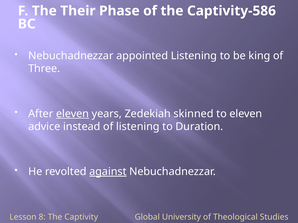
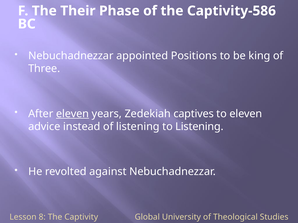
appointed Listening: Listening -> Positions (194, 56)
skinned: skinned -> captives (194, 114)
to Duration: Duration -> Listening (199, 127)
against underline: present -> none (108, 172)
